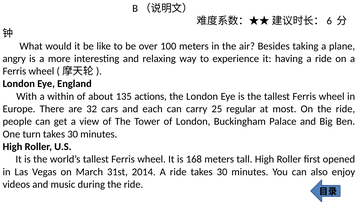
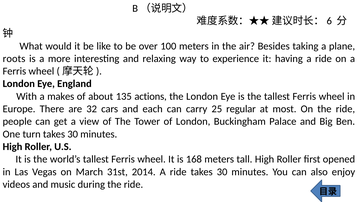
angry: angry -> roots (14, 58)
within: within -> makes (61, 96)
